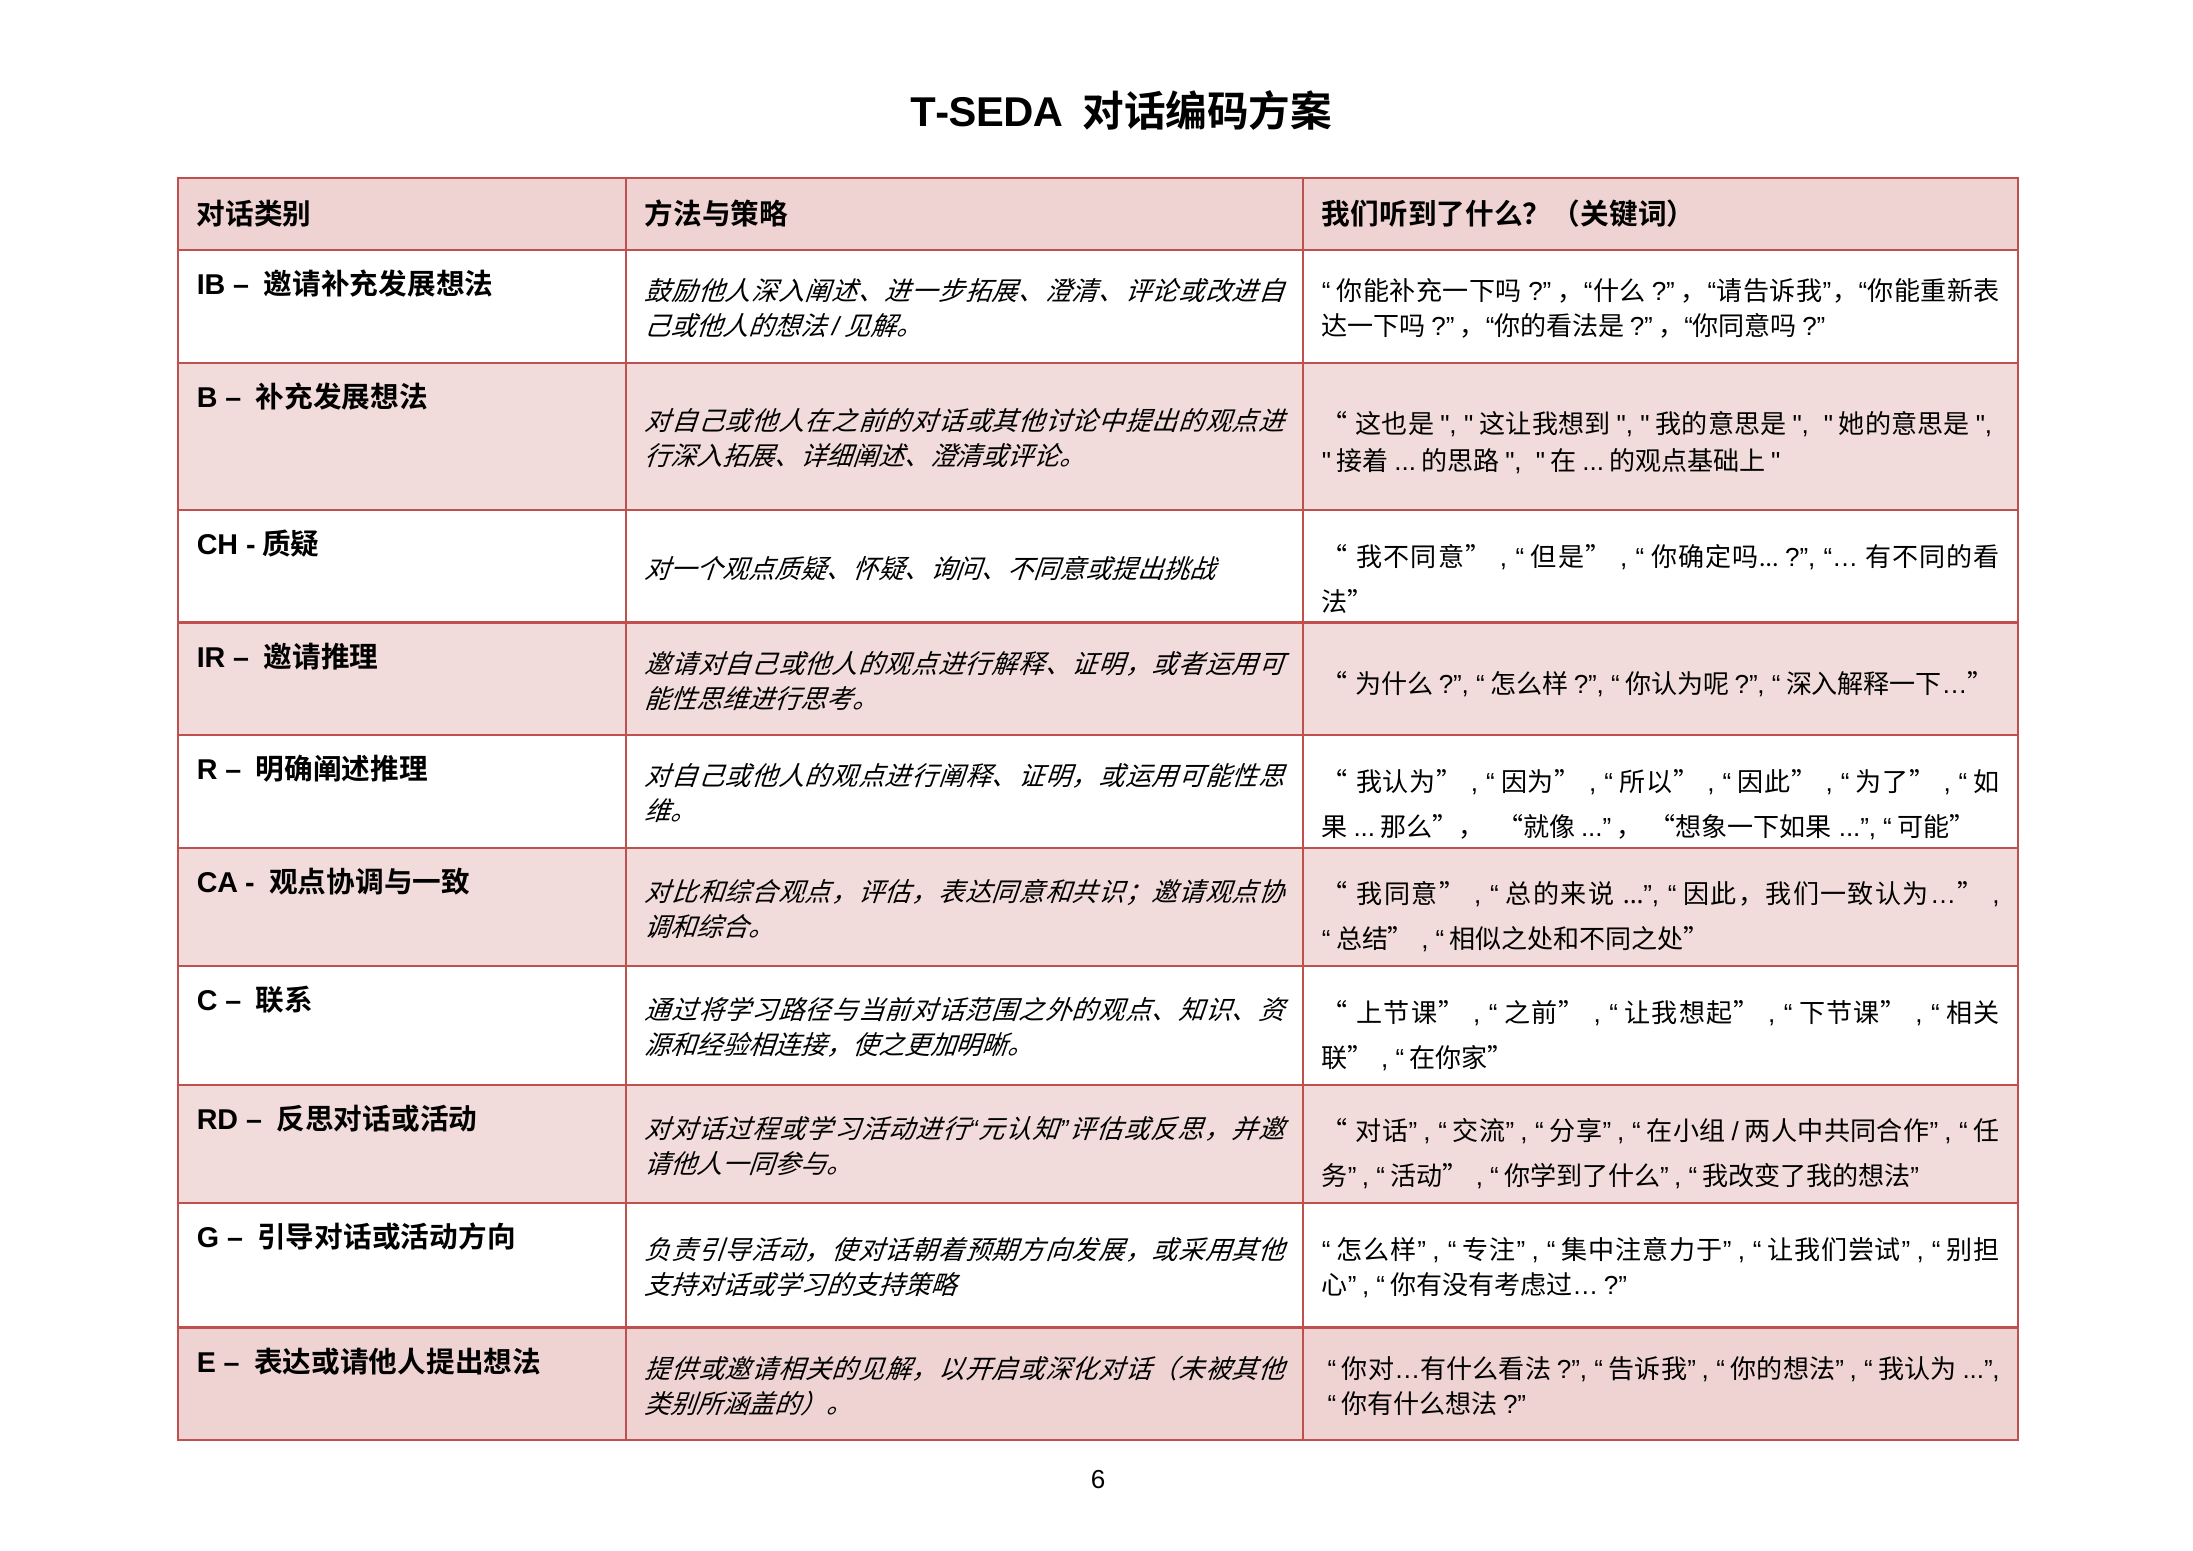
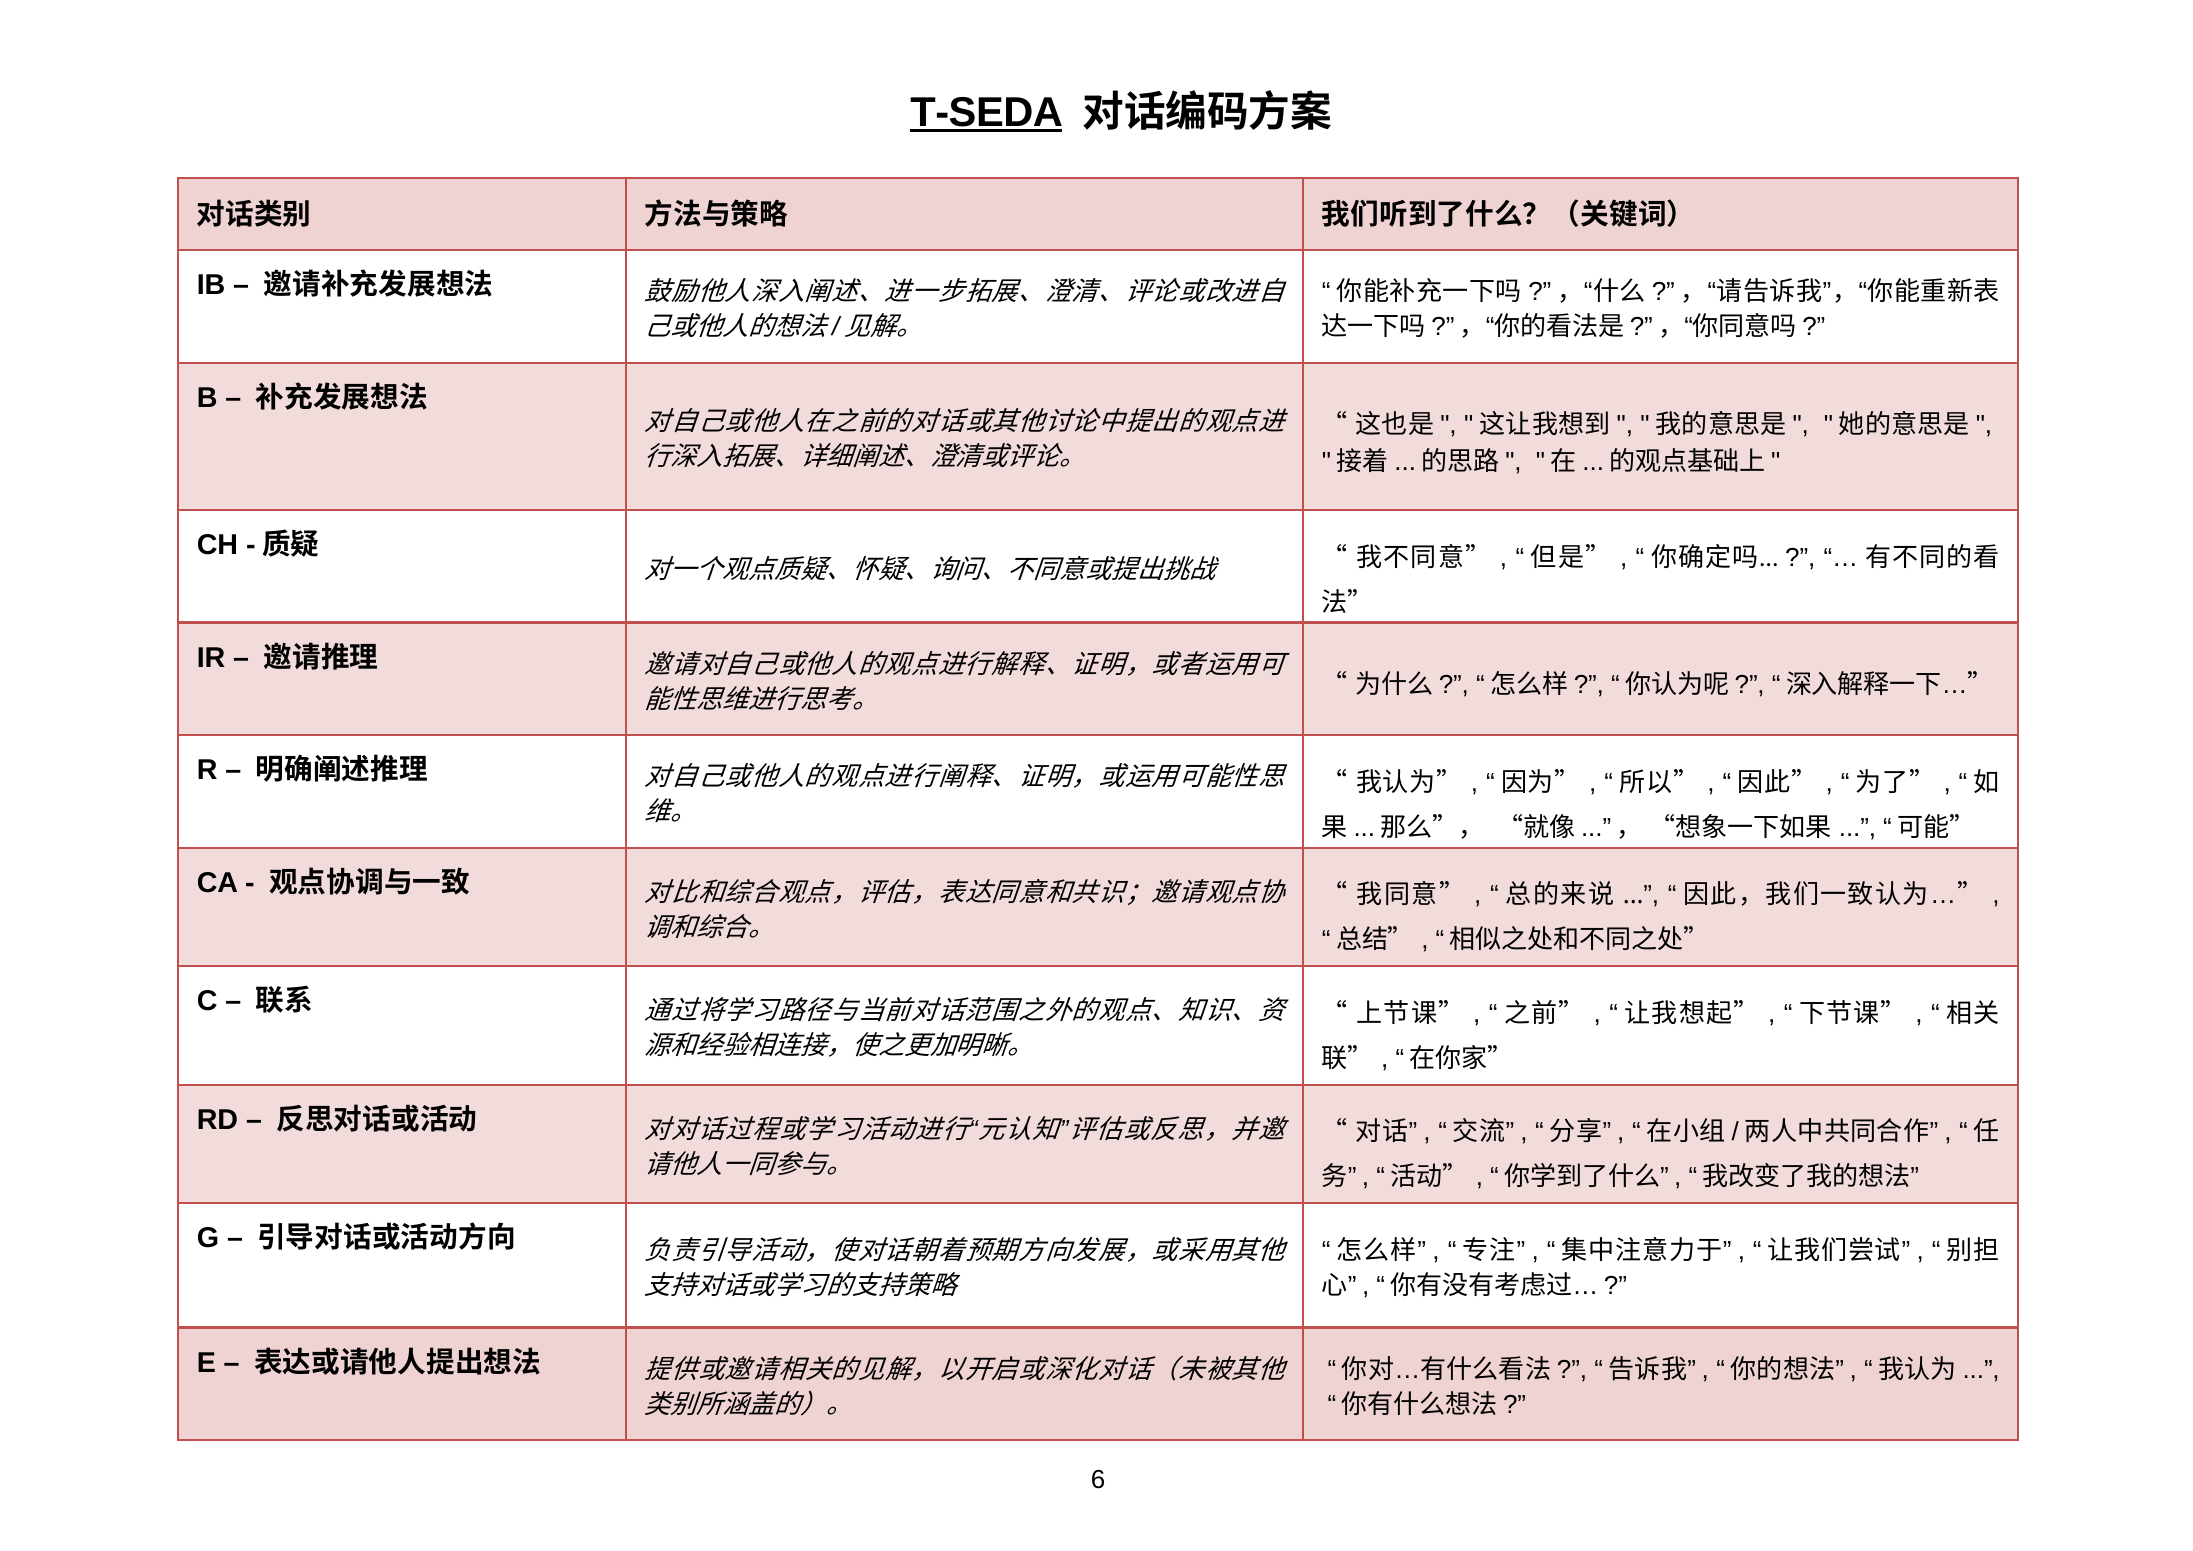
T-SEDA underline: none -> present (987, 112)
